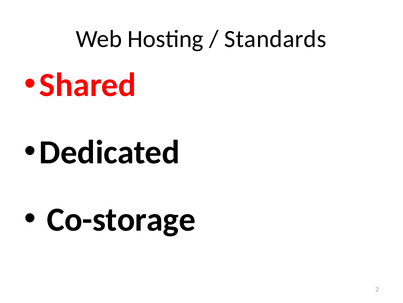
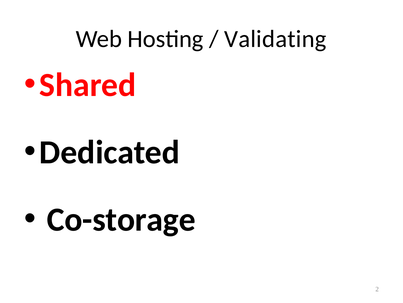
Standards: Standards -> Validating (275, 39)
